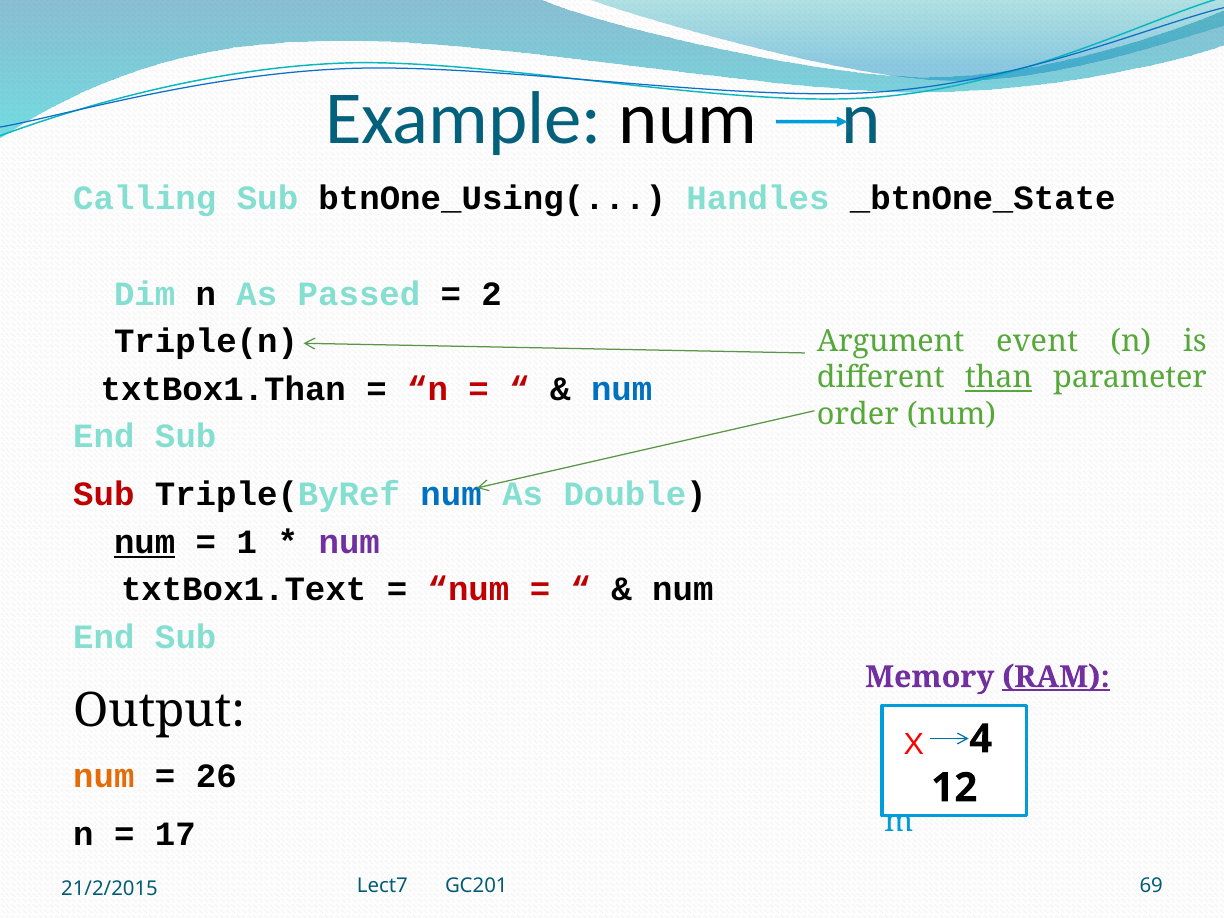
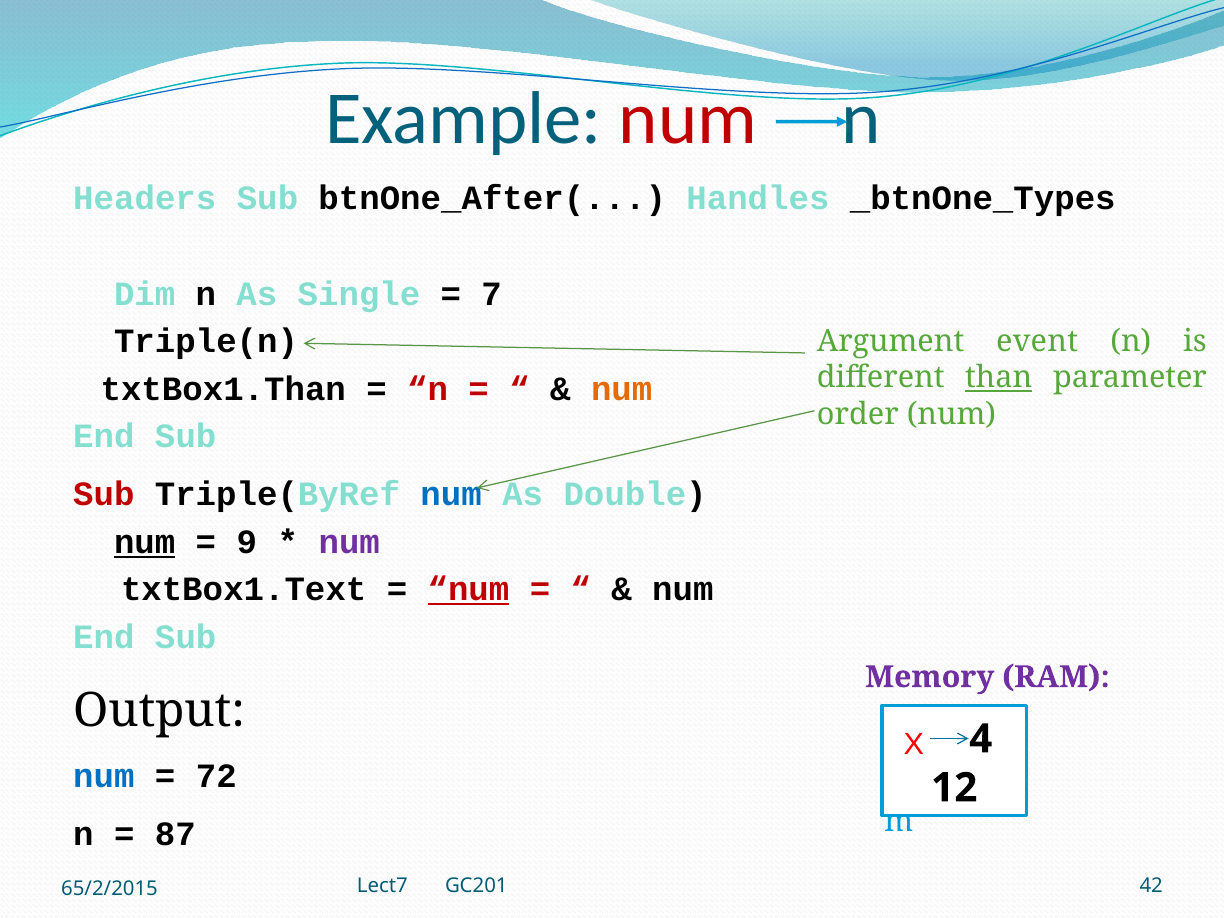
num colour: black -> red (688, 119)
Calling: Calling -> Headers (145, 199)
btnOne_Using(: btnOne_Using( -> btnOne_After( (492, 199)
_btnOne_State: _btnOne_State -> _btnOne_Types (983, 199)
Passed: Passed -> Single (359, 294)
2: 2 -> 7 (492, 294)
num colour: blue -> orange (622, 389)
1: 1 -> 9 (247, 542)
num underline: none -> present (468, 590)
RAM underline: present -> none (1056, 677)
num colour: orange -> blue (104, 776)
26: 26 -> 72 (216, 776)
17: 17 -> 87 (175, 834)
69: 69 -> 42 (1151, 886)
21/2/2015: 21/2/2015 -> 65/2/2015 (110, 889)
